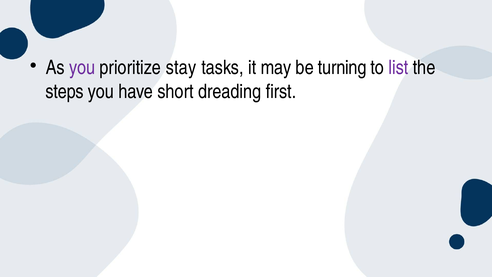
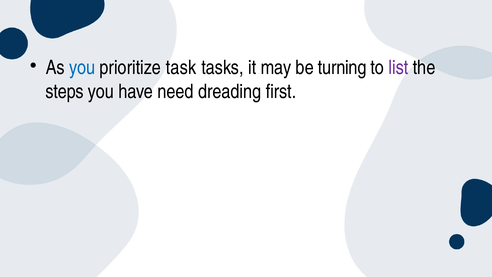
you colour: purple -> blue (82, 68)
stay: stay -> task (181, 68)
short: short -> need (176, 91)
